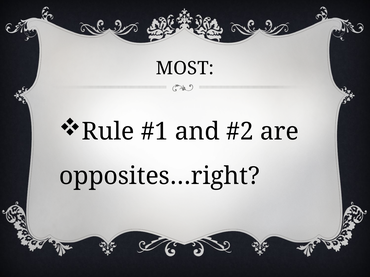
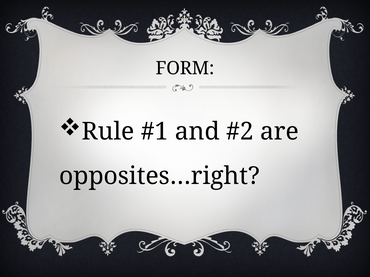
MOST: MOST -> FORM (185, 68)
